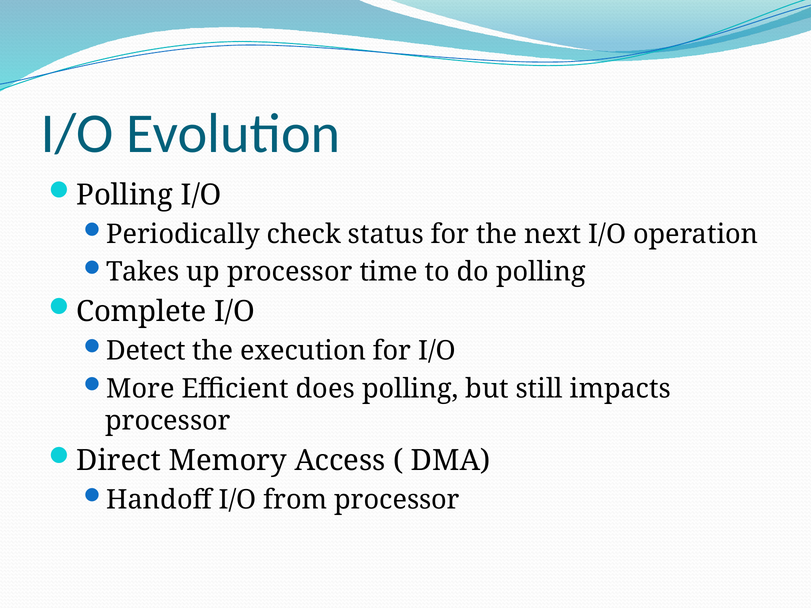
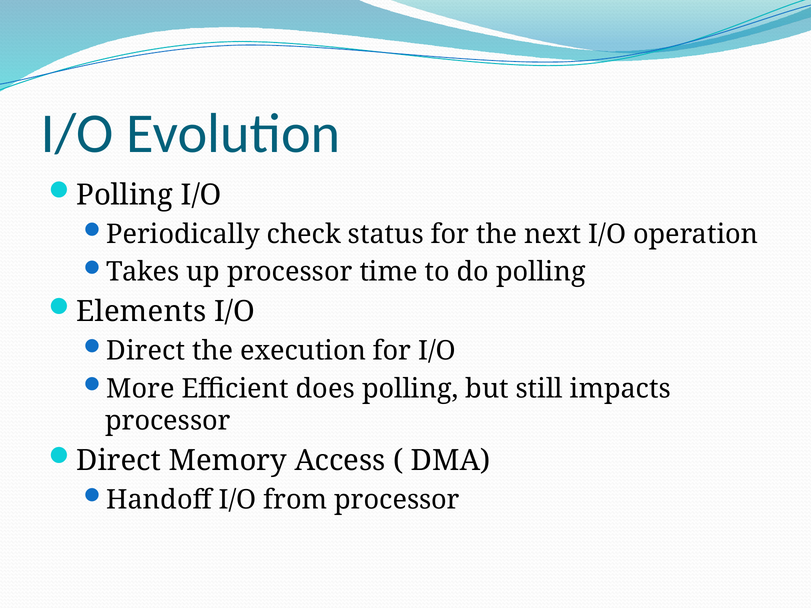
Complete: Complete -> Elements (141, 312)
Detect: Detect -> Direct (146, 351)
